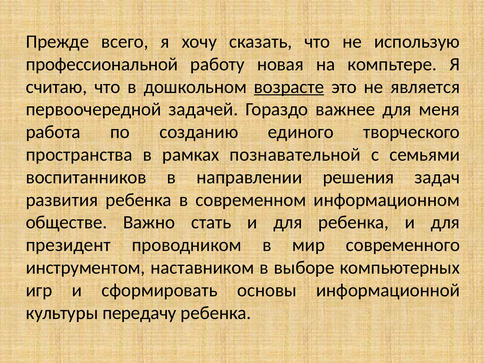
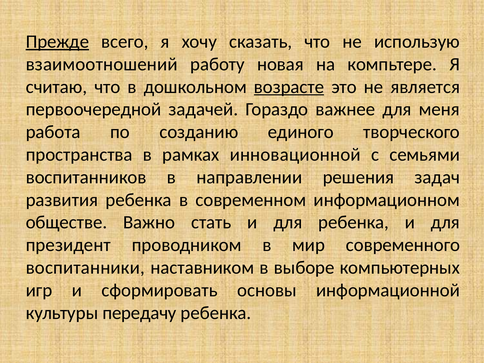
Прежде underline: none -> present (57, 42)
профессиональной: профессиональной -> взаимоотношений (102, 64)
познавательной: познавательной -> инновационной (295, 155)
инструментом: инструментом -> воспитанники (85, 268)
